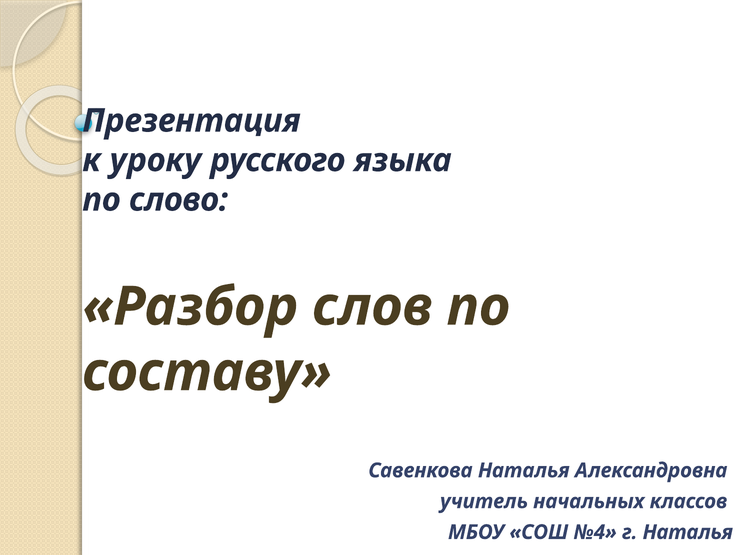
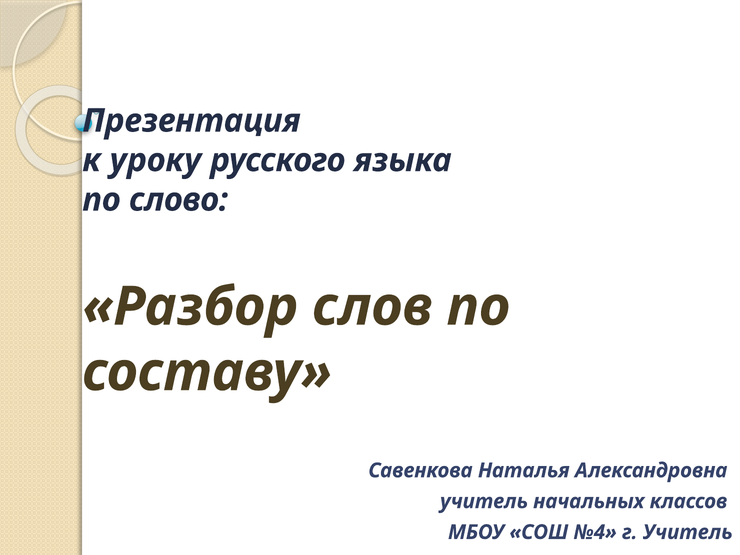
г Наталья: Наталья -> Учитель (688, 532)
